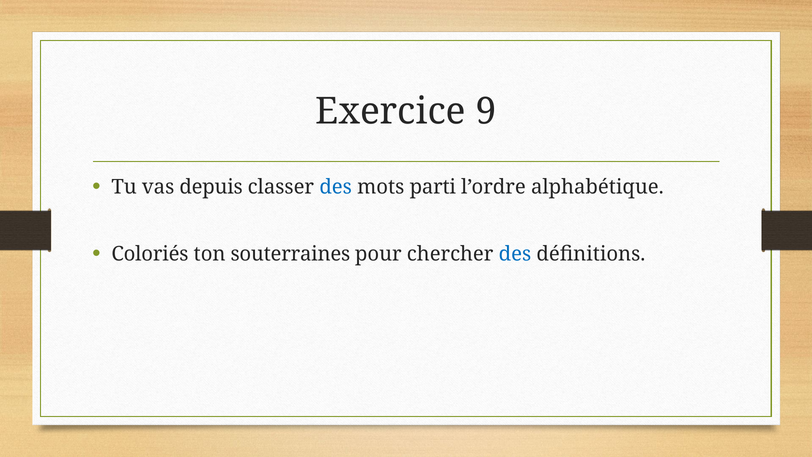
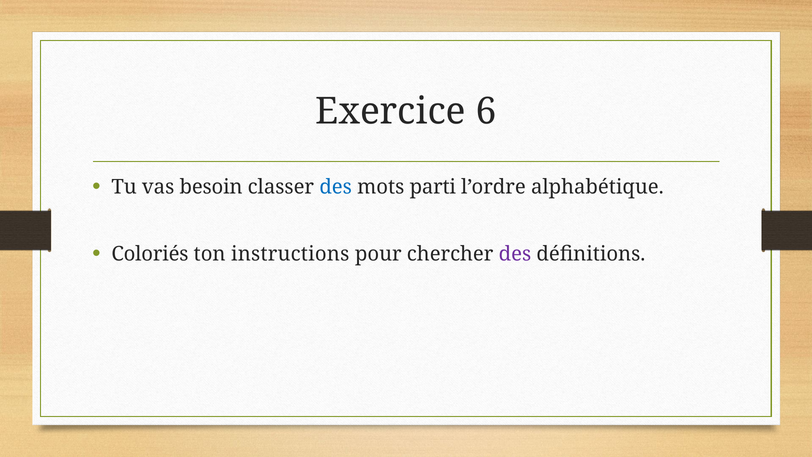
9: 9 -> 6 (486, 111)
depuis: depuis -> besoin (211, 187)
souterraines: souterraines -> instructions (290, 254)
des colour: blue -> purple (515, 254)
